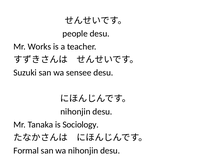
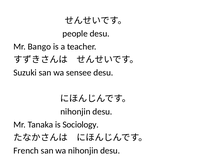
Works: Works -> Bango (39, 47)
Formal: Formal -> French (26, 151)
